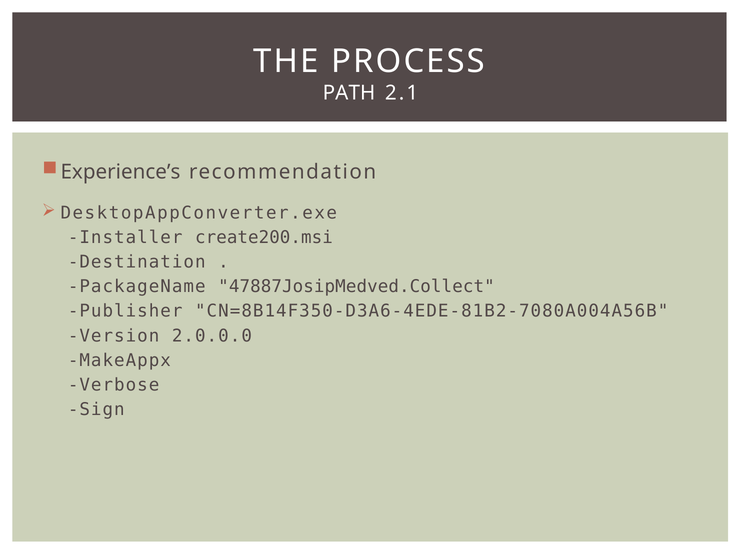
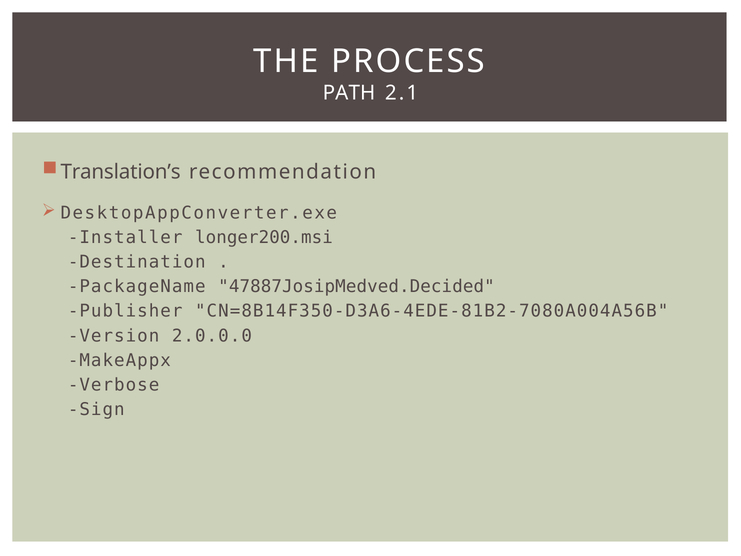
Experience’s: Experience’s -> Translation’s (121, 172)
create200.msi: create200.msi -> longer200.msi (264, 238)
47887JosipMedved.Collect: 47887JosipMedved.Collect -> 47887JosipMedved.Decided (356, 287)
